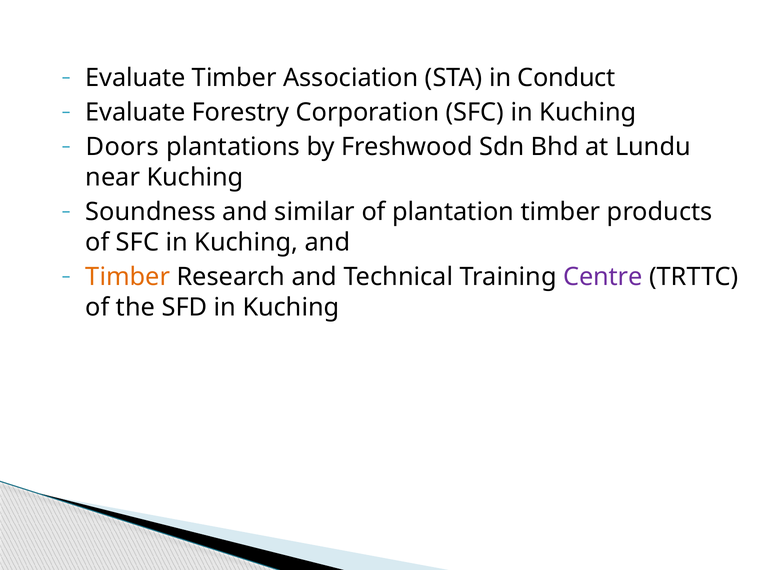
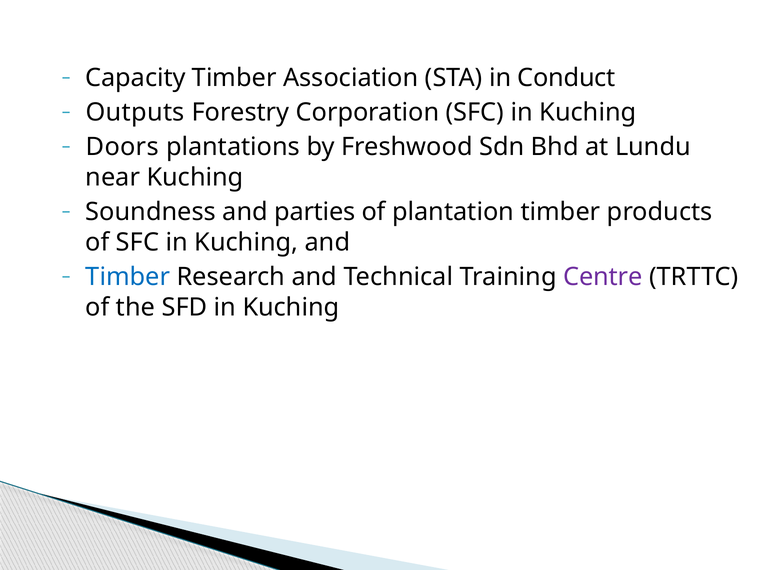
Evaluate: Evaluate -> Capacity (135, 78)
Evaluate: Evaluate -> Outputs (135, 112)
similar: similar -> parties (315, 212)
Timber colour: orange -> blue (128, 277)
